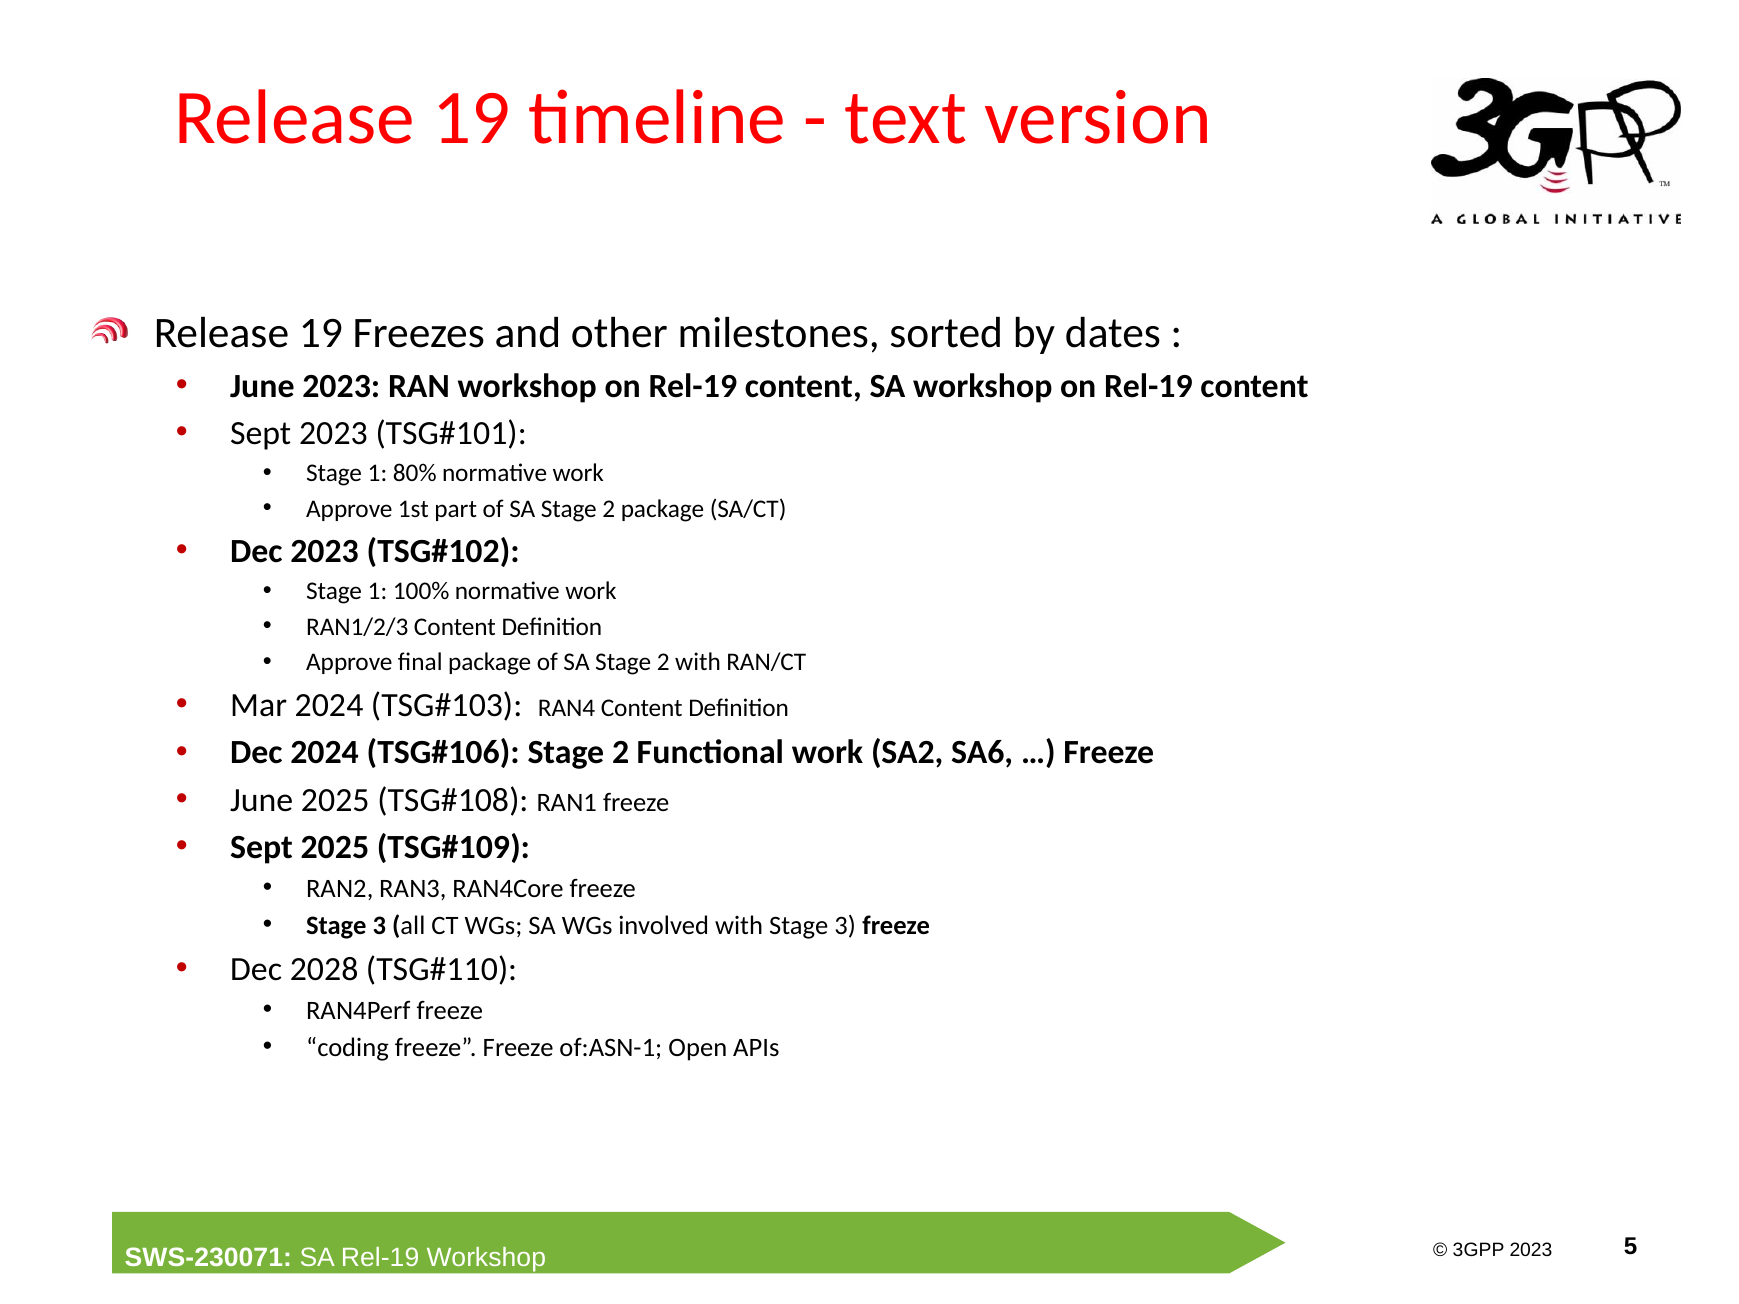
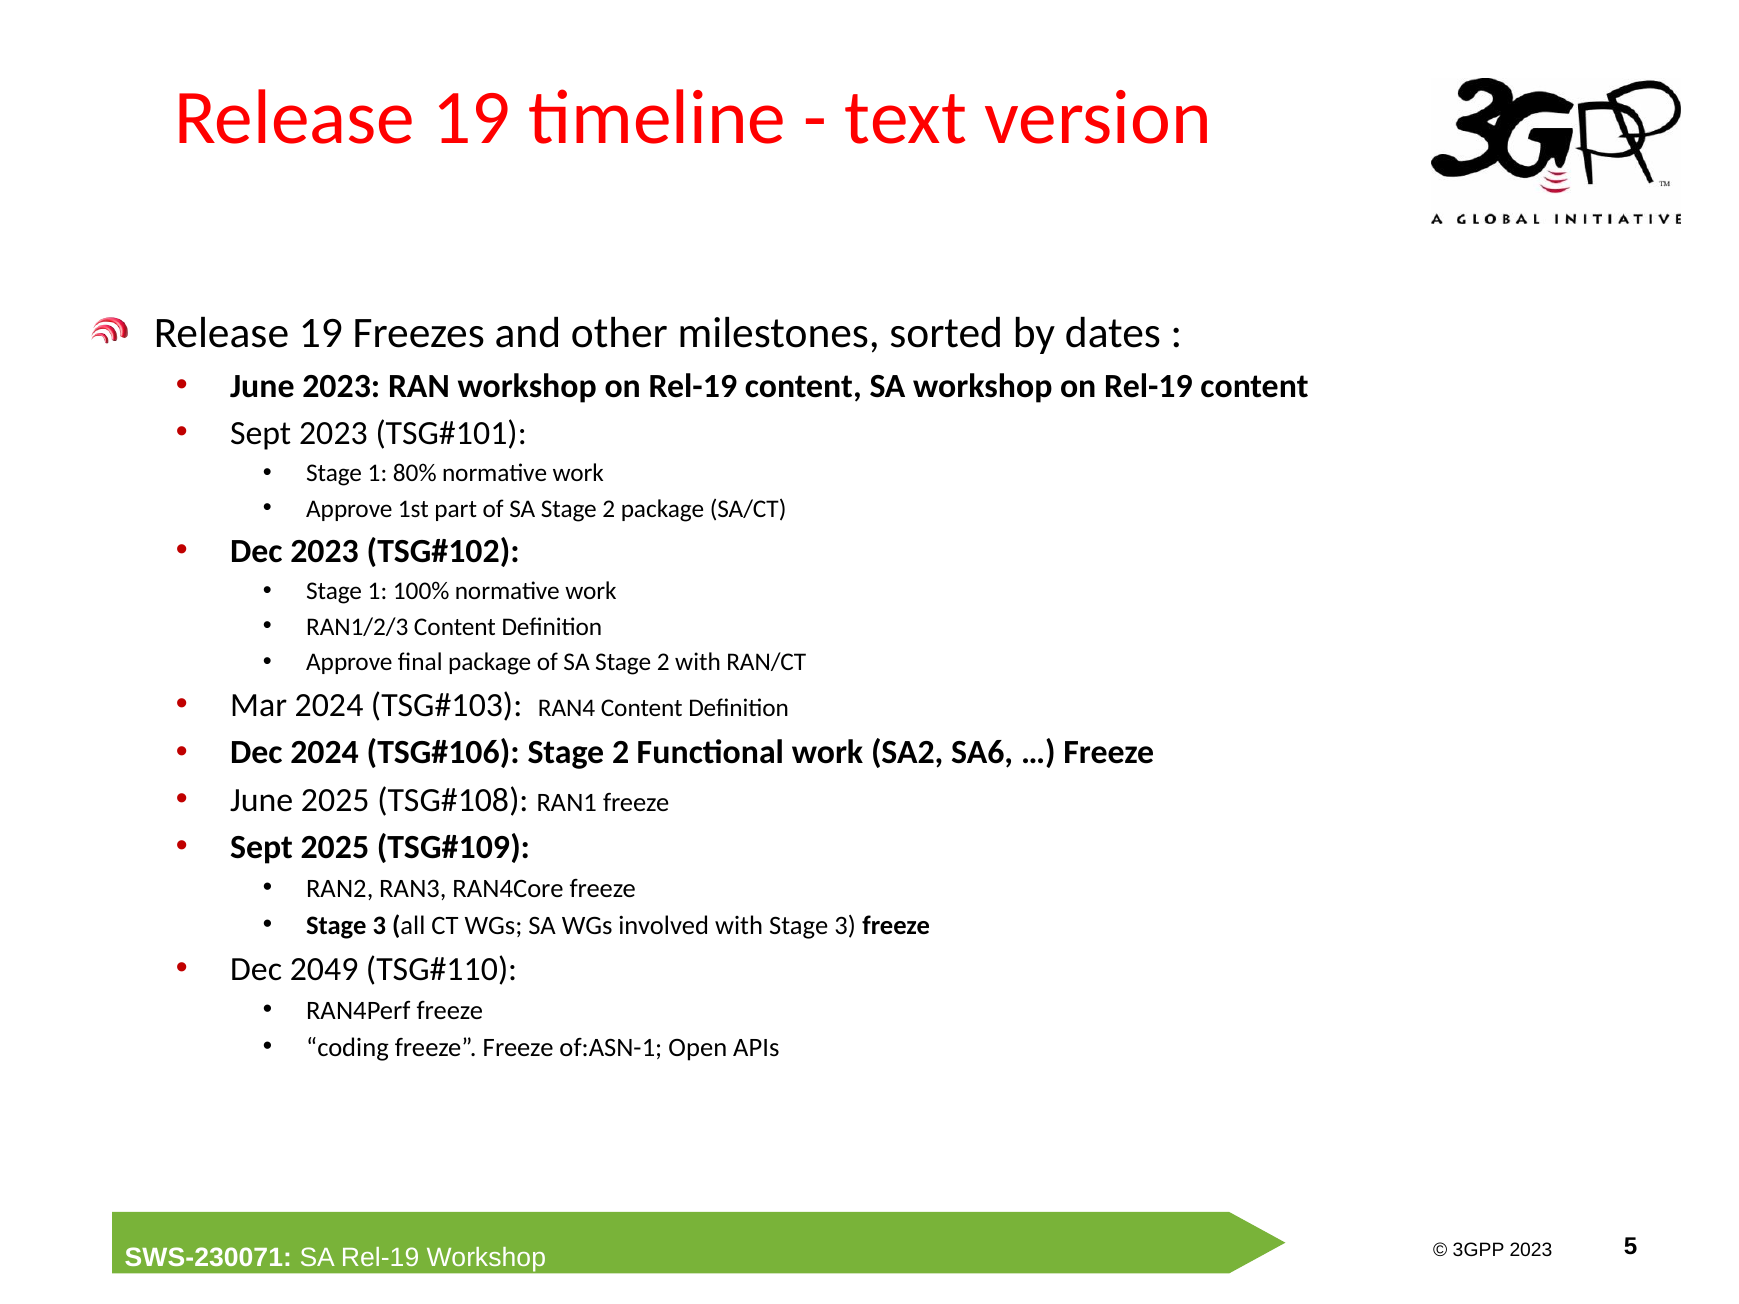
2028: 2028 -> 2049 (324, 969)
